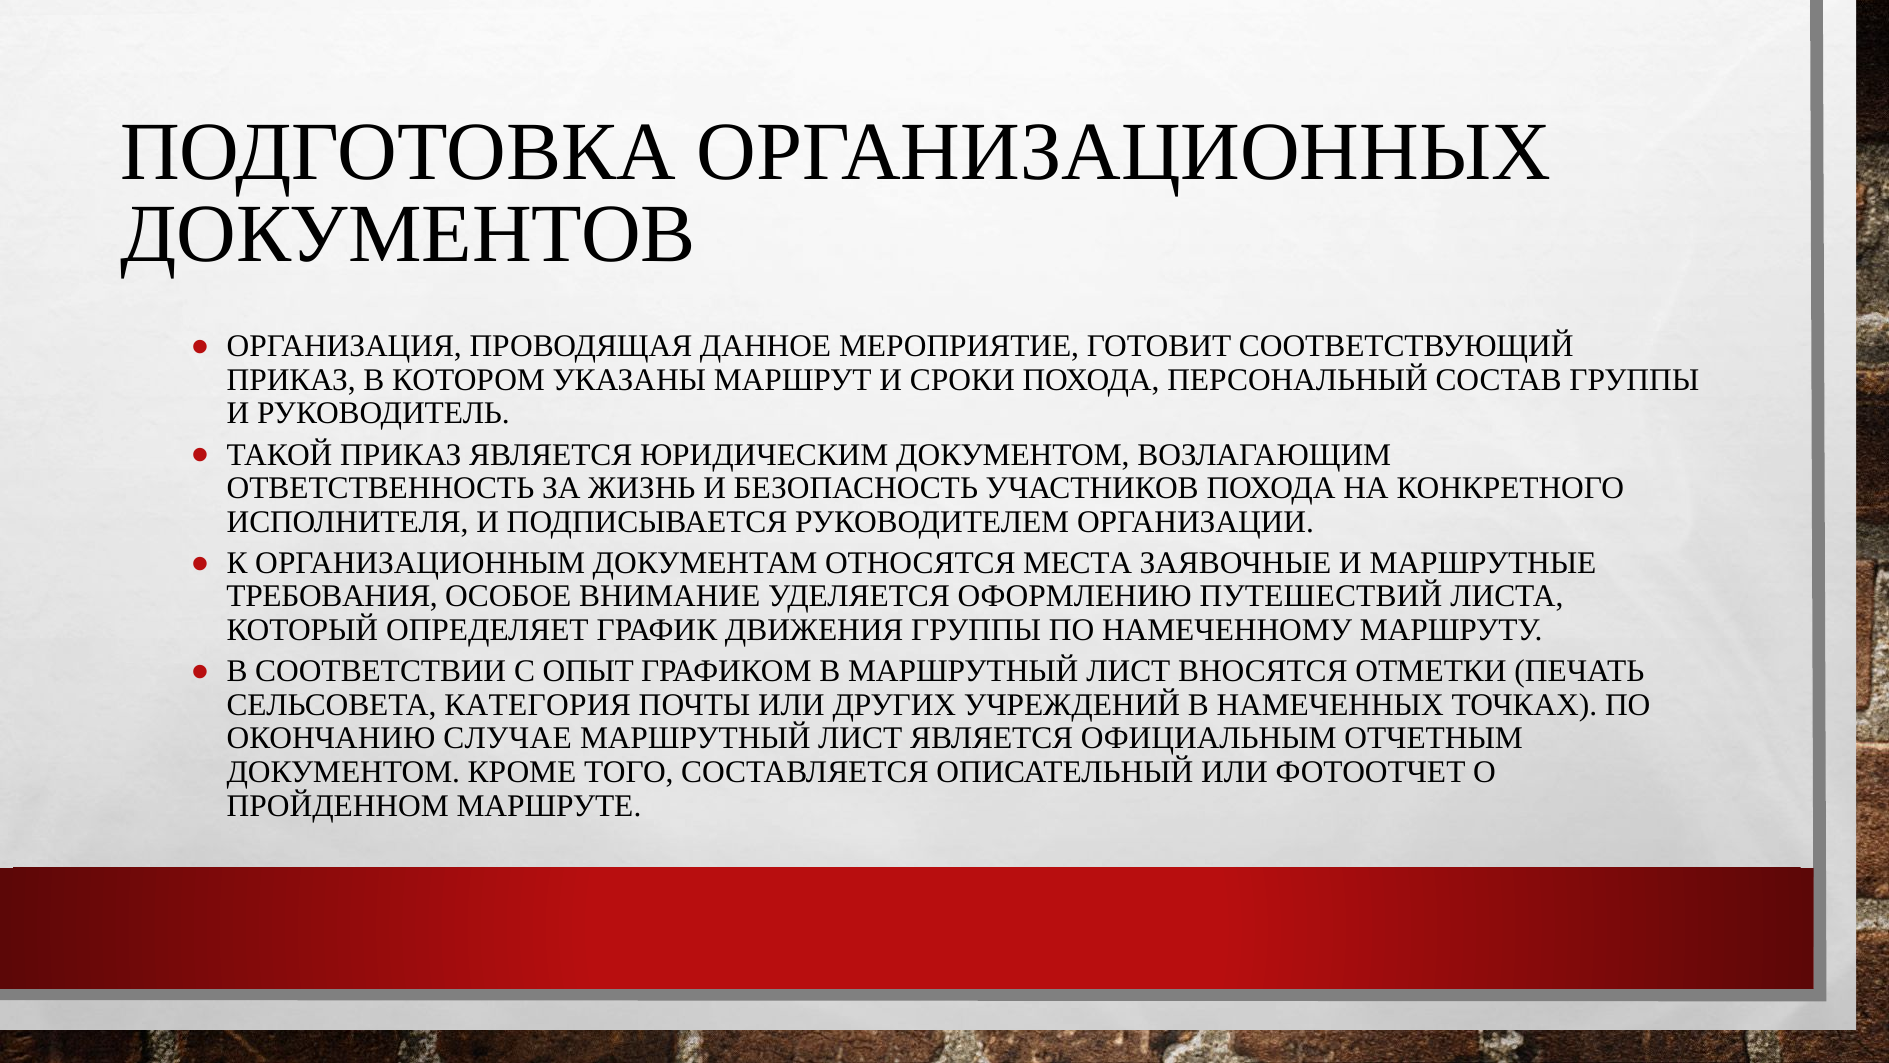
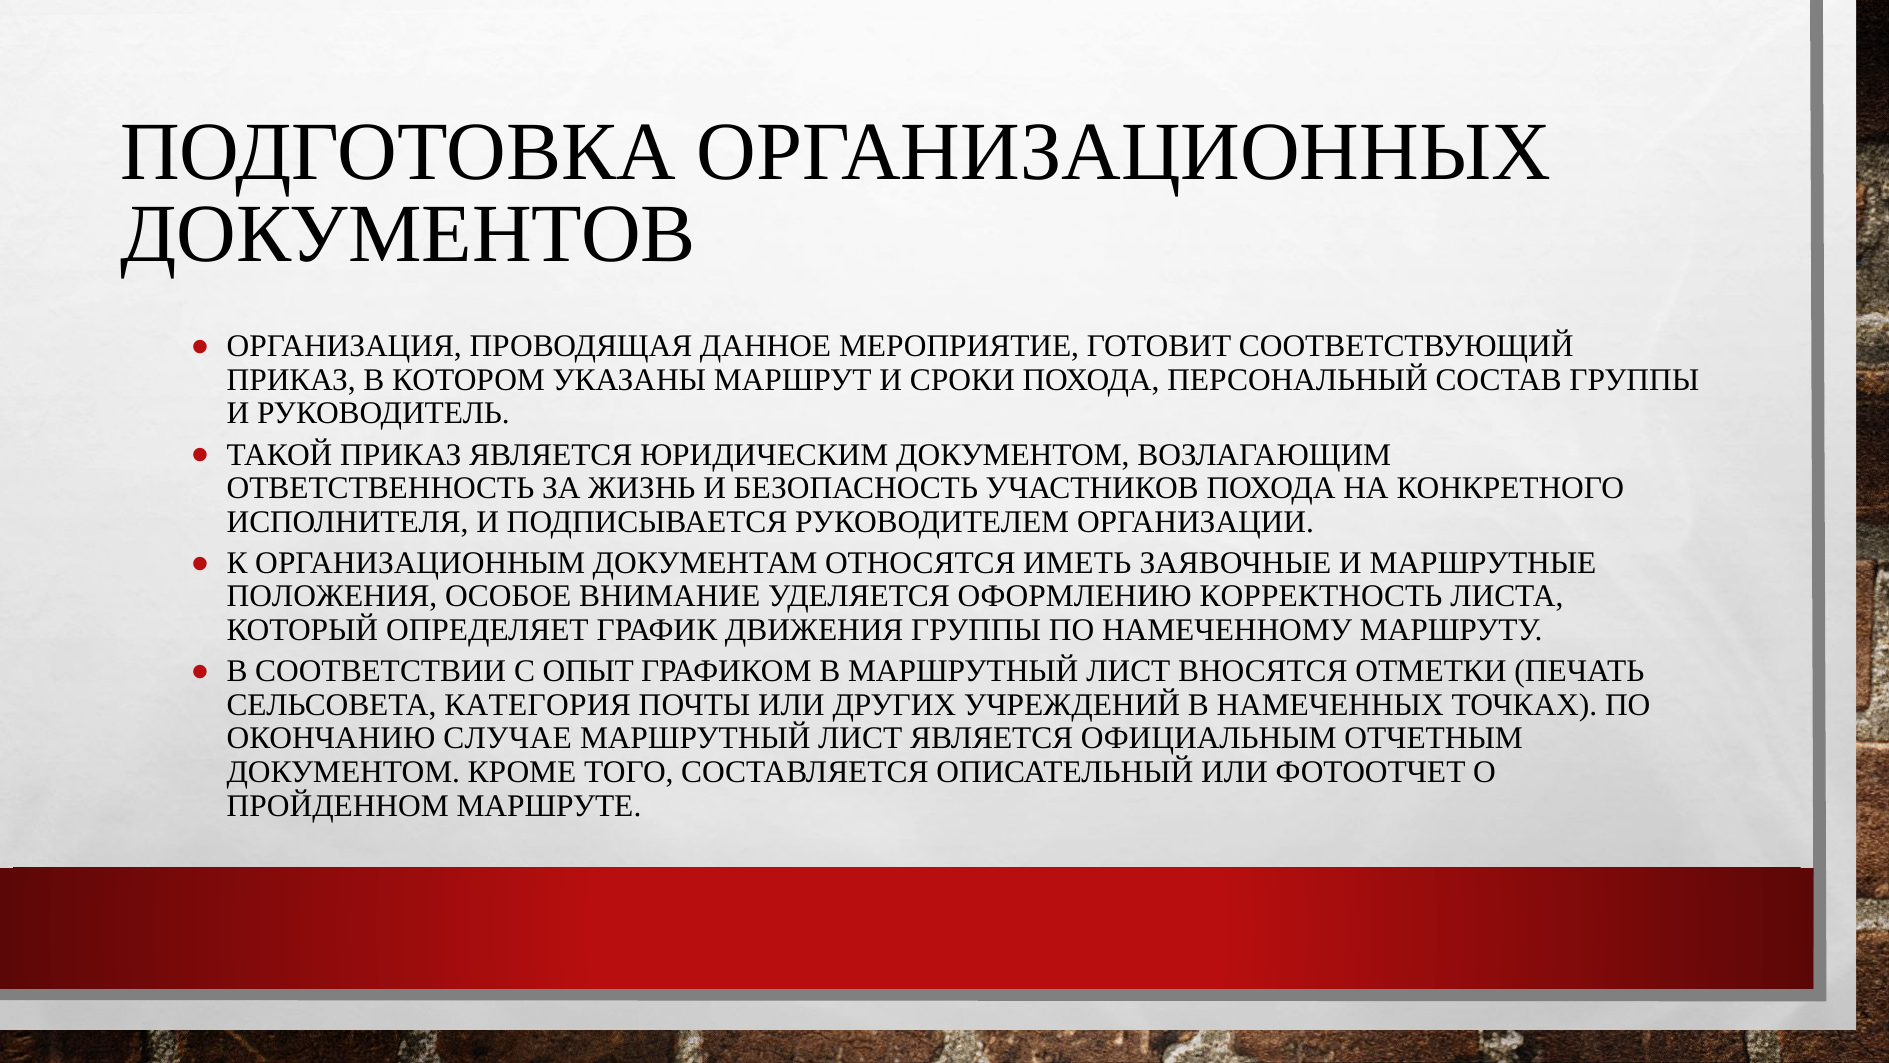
МЕСТА: МЕСТА -> ИМЕТЬ (1077, 563)
ТРЕБОВАНИЯ: ТРЕБОВАНИЯ -> ПОЛОЖЕНИЯ (332, 596)
ПУТЕШЕСТВИЙ: ПУТЕШЕСТВИЙ -> КОРРЕКТНОСТЬ (1321, 596)
